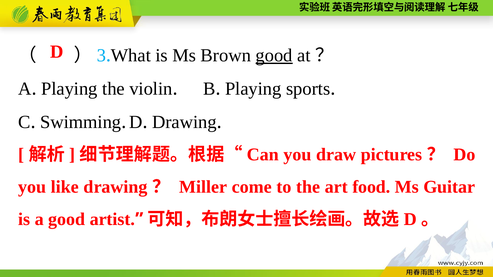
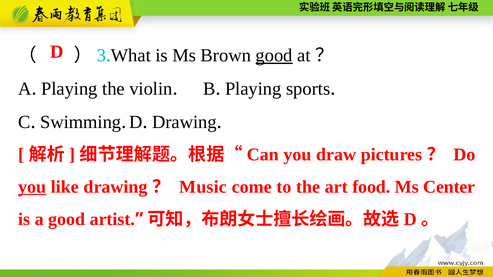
you underline: none -> present (32, 187)
Miller: Miller -> Music (203, 187)
Guitar: Guitar -> Center (449, 187)
